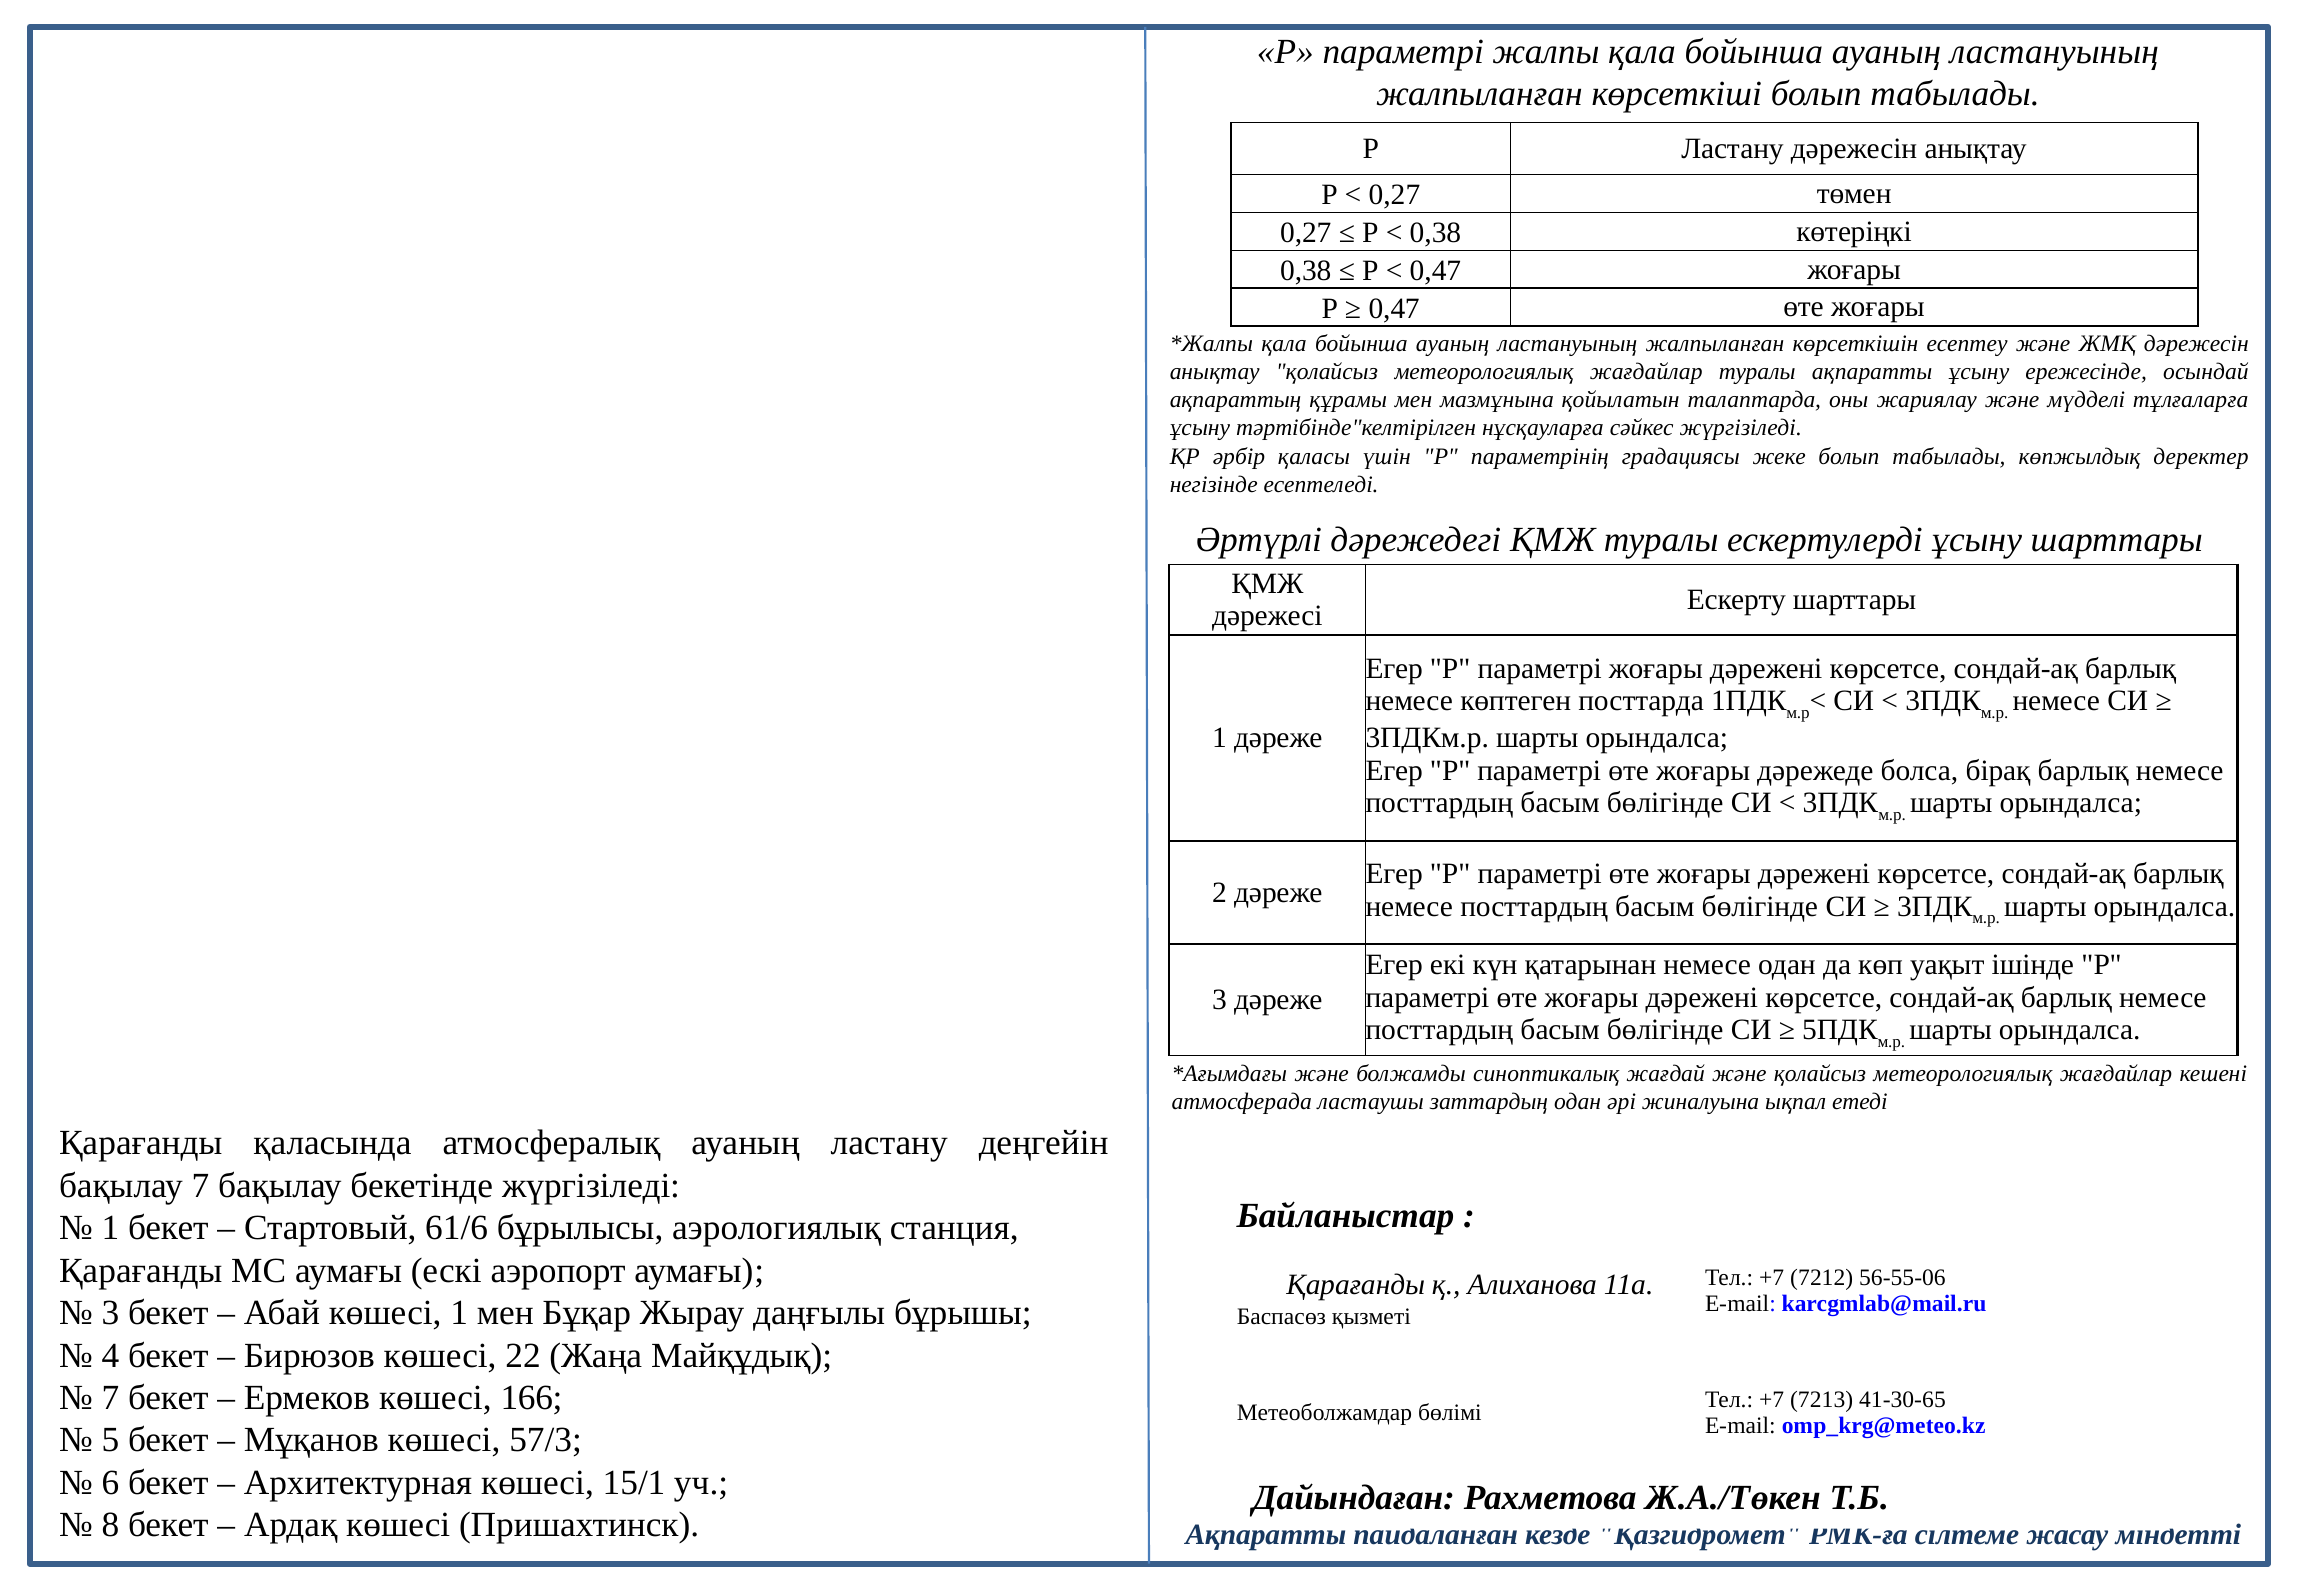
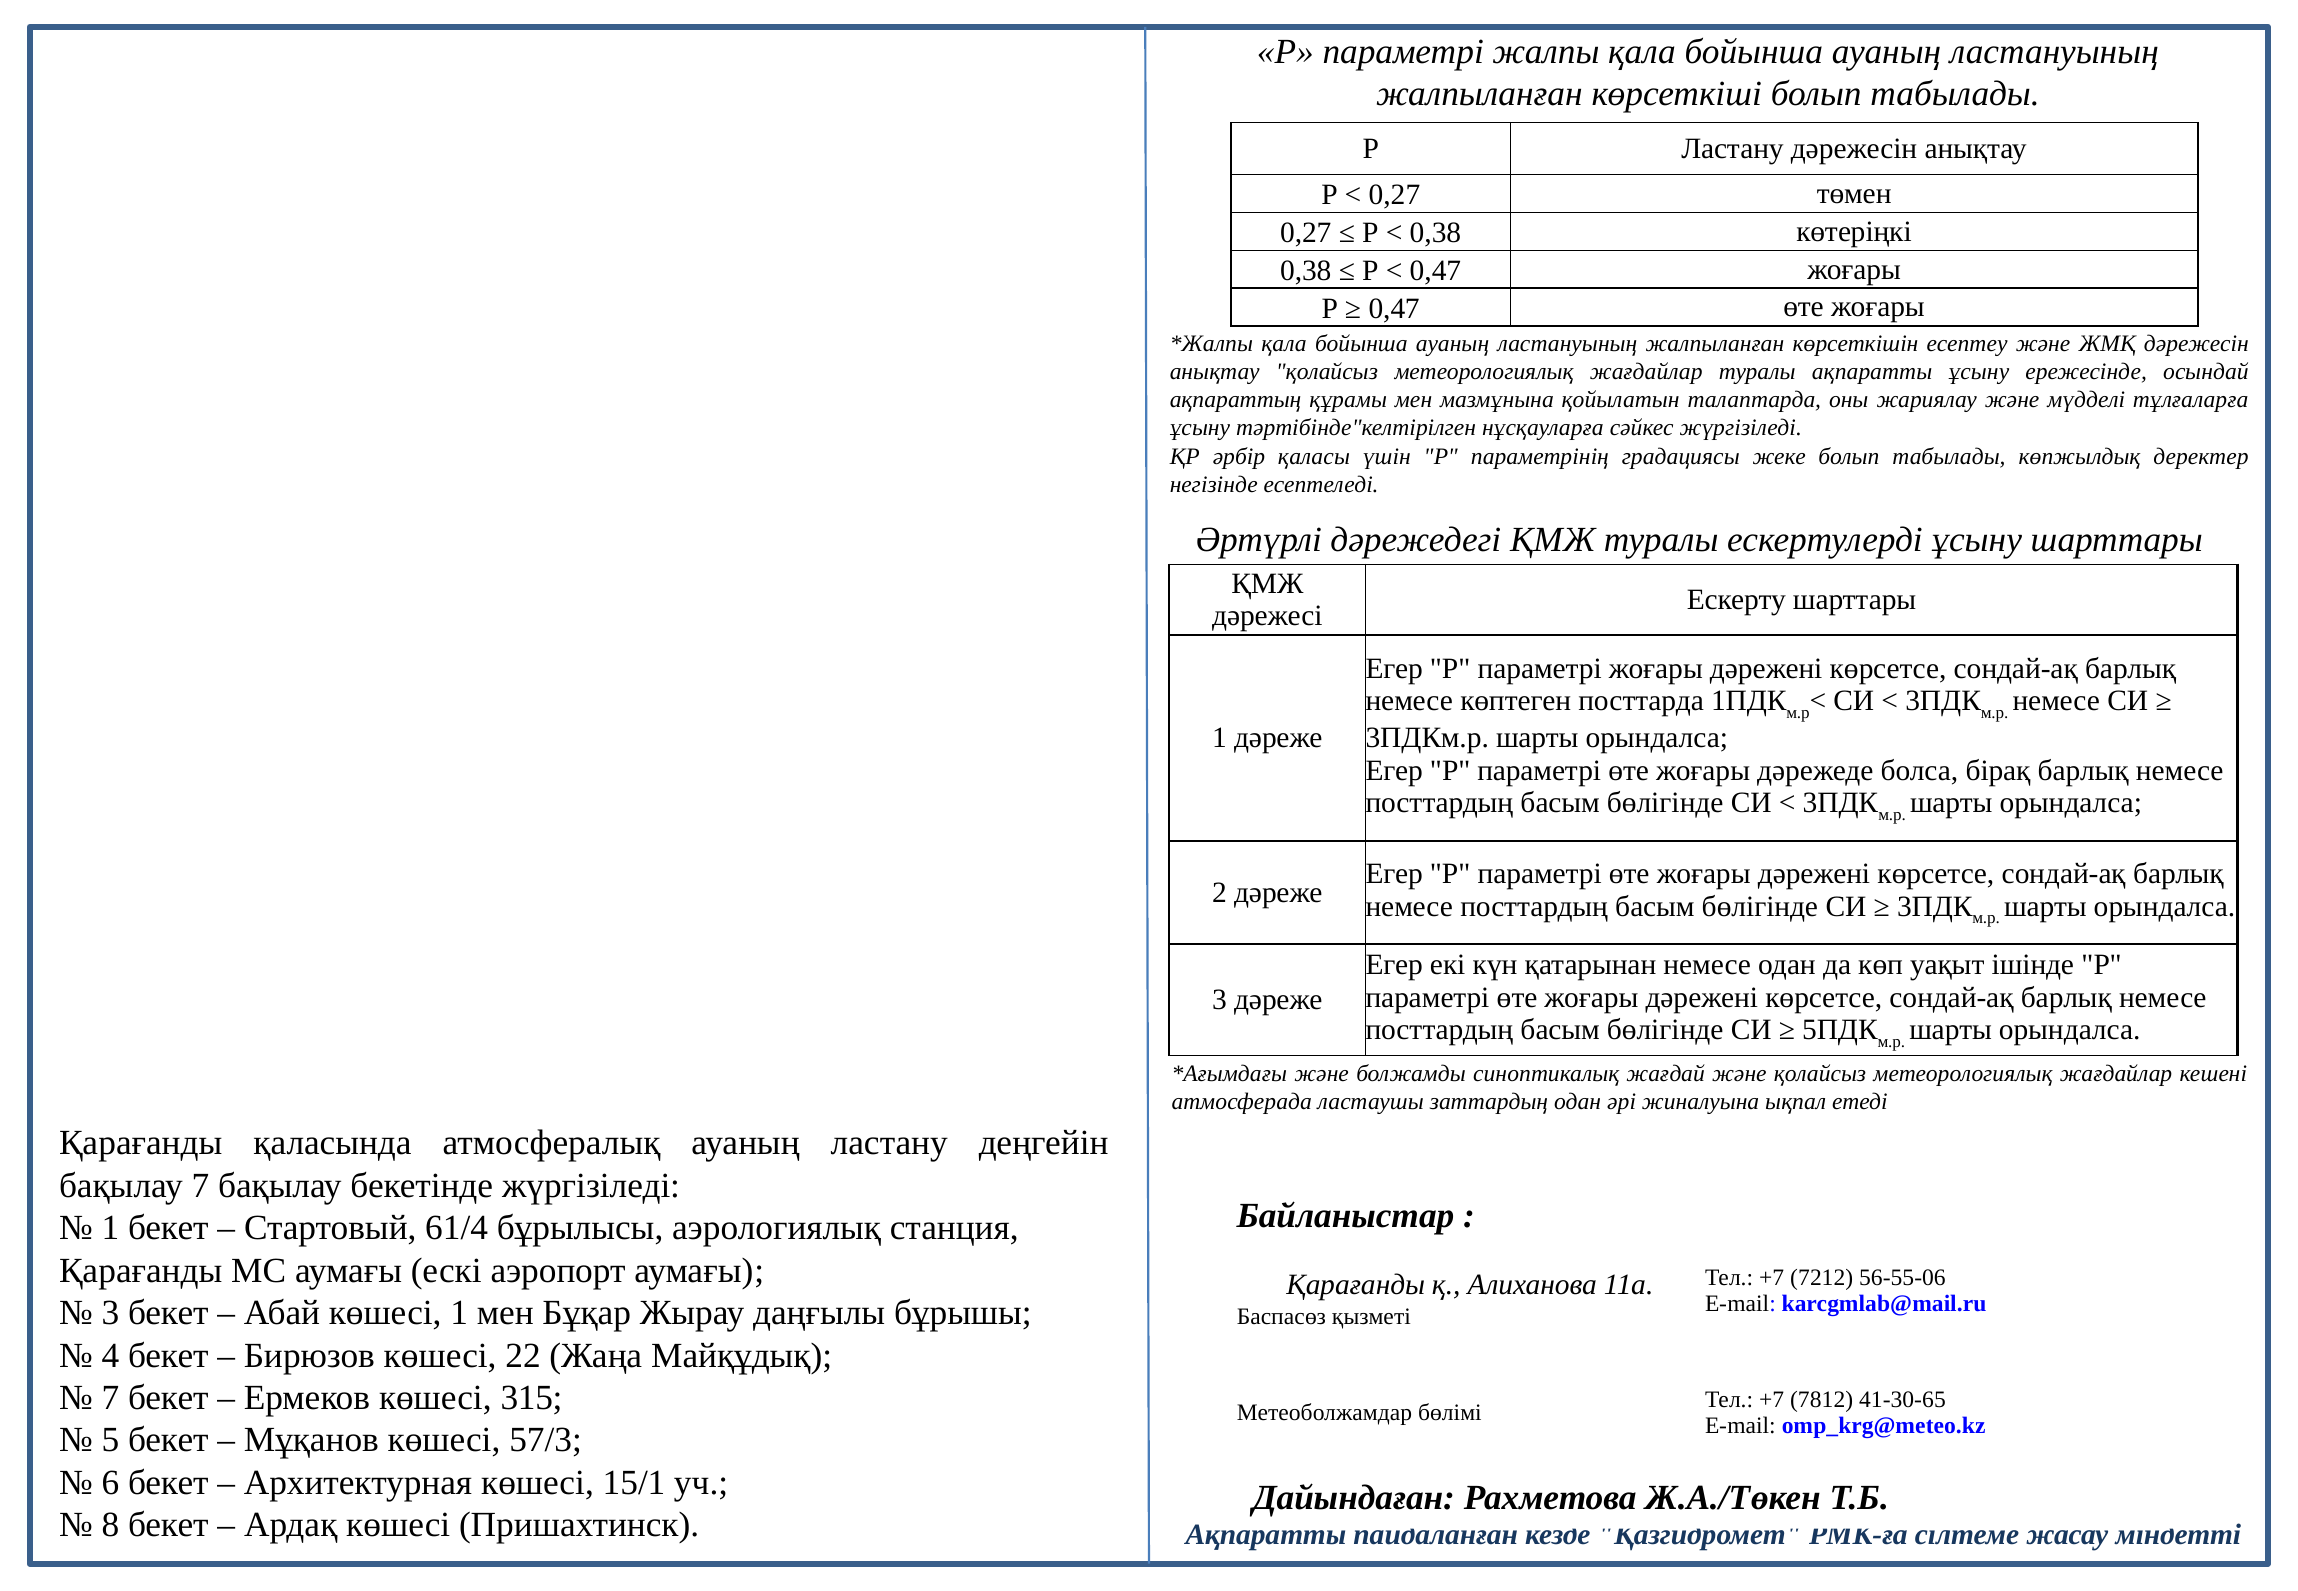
61/6: 61/6 -> 61/4 (457, 1228)
166: 166 -> 315 (531, 1398)
7213: 7213 -> 7812 (1822, 1400)
